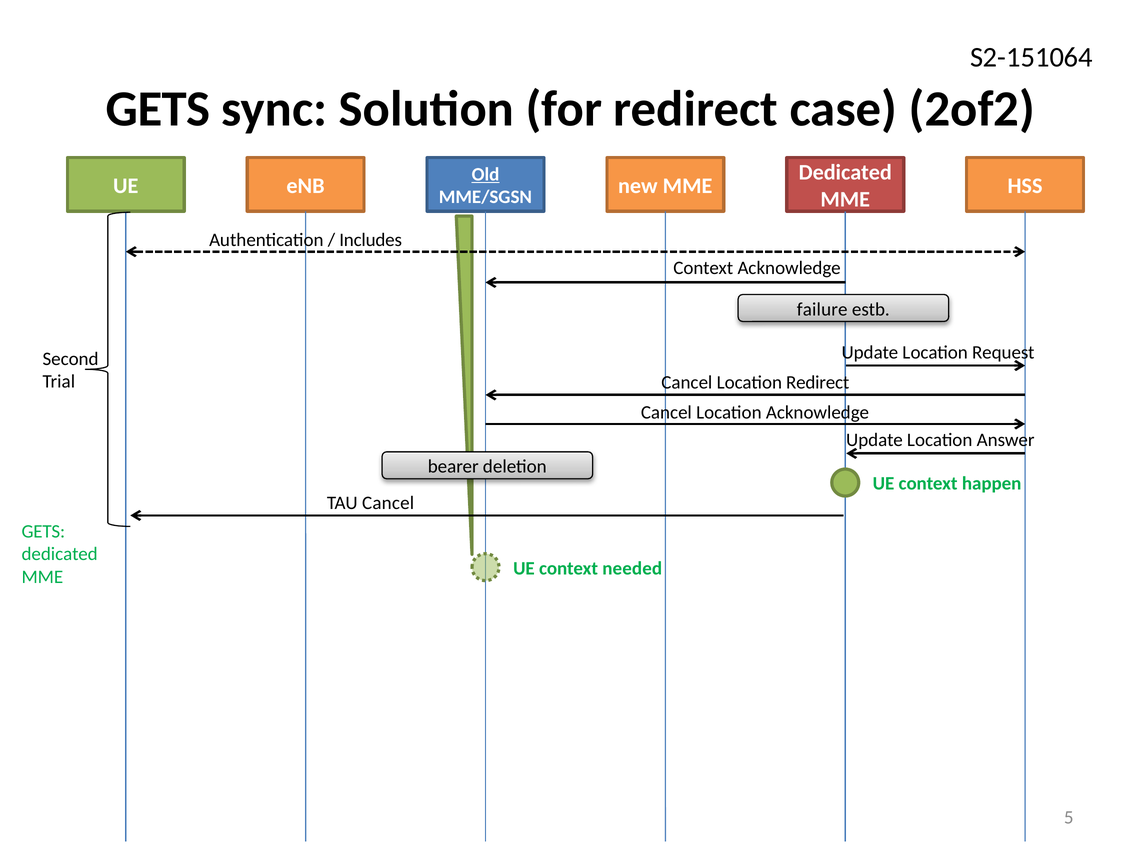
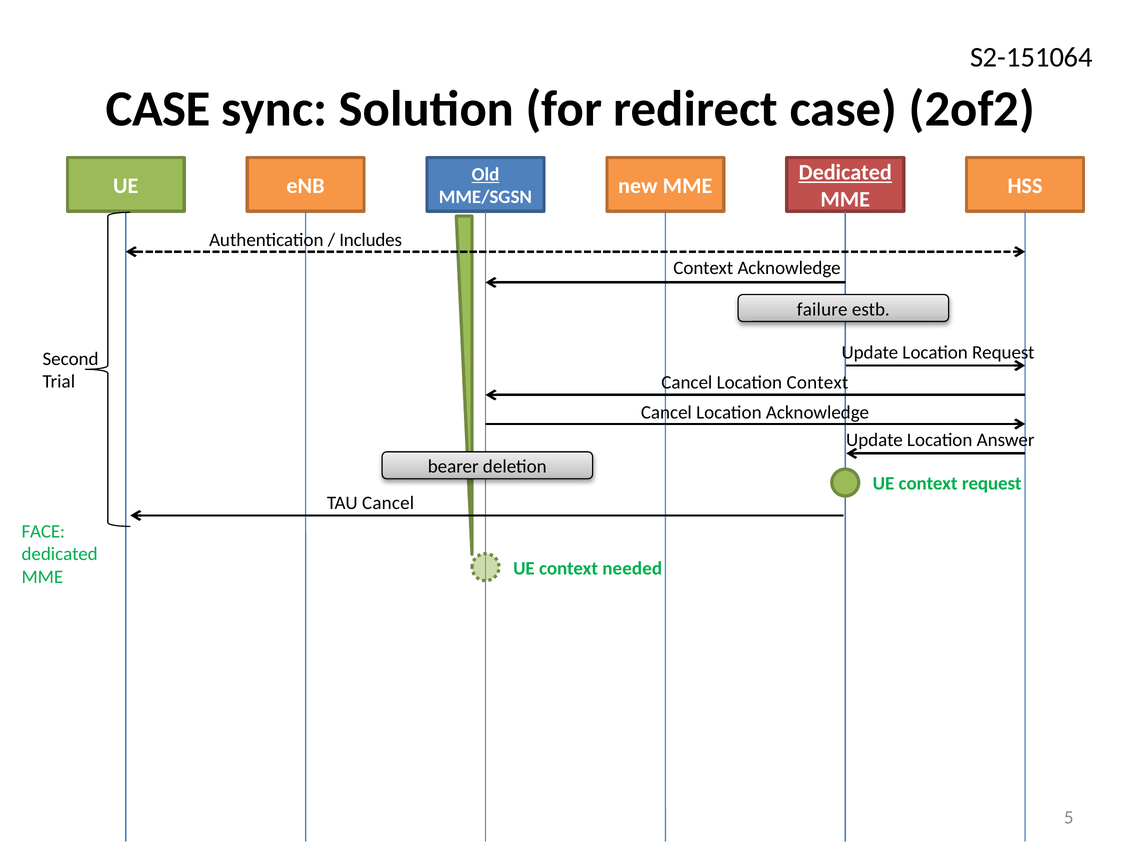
GETS: GETS -> CASE (158, 109)
Dedicated underline: none -> present (845, 173)
Location Redirect: Redirect -> Context (817, 383)
context happen: happen -> request (992, 484)
GETS: GETS -> FACE (43, 532)
